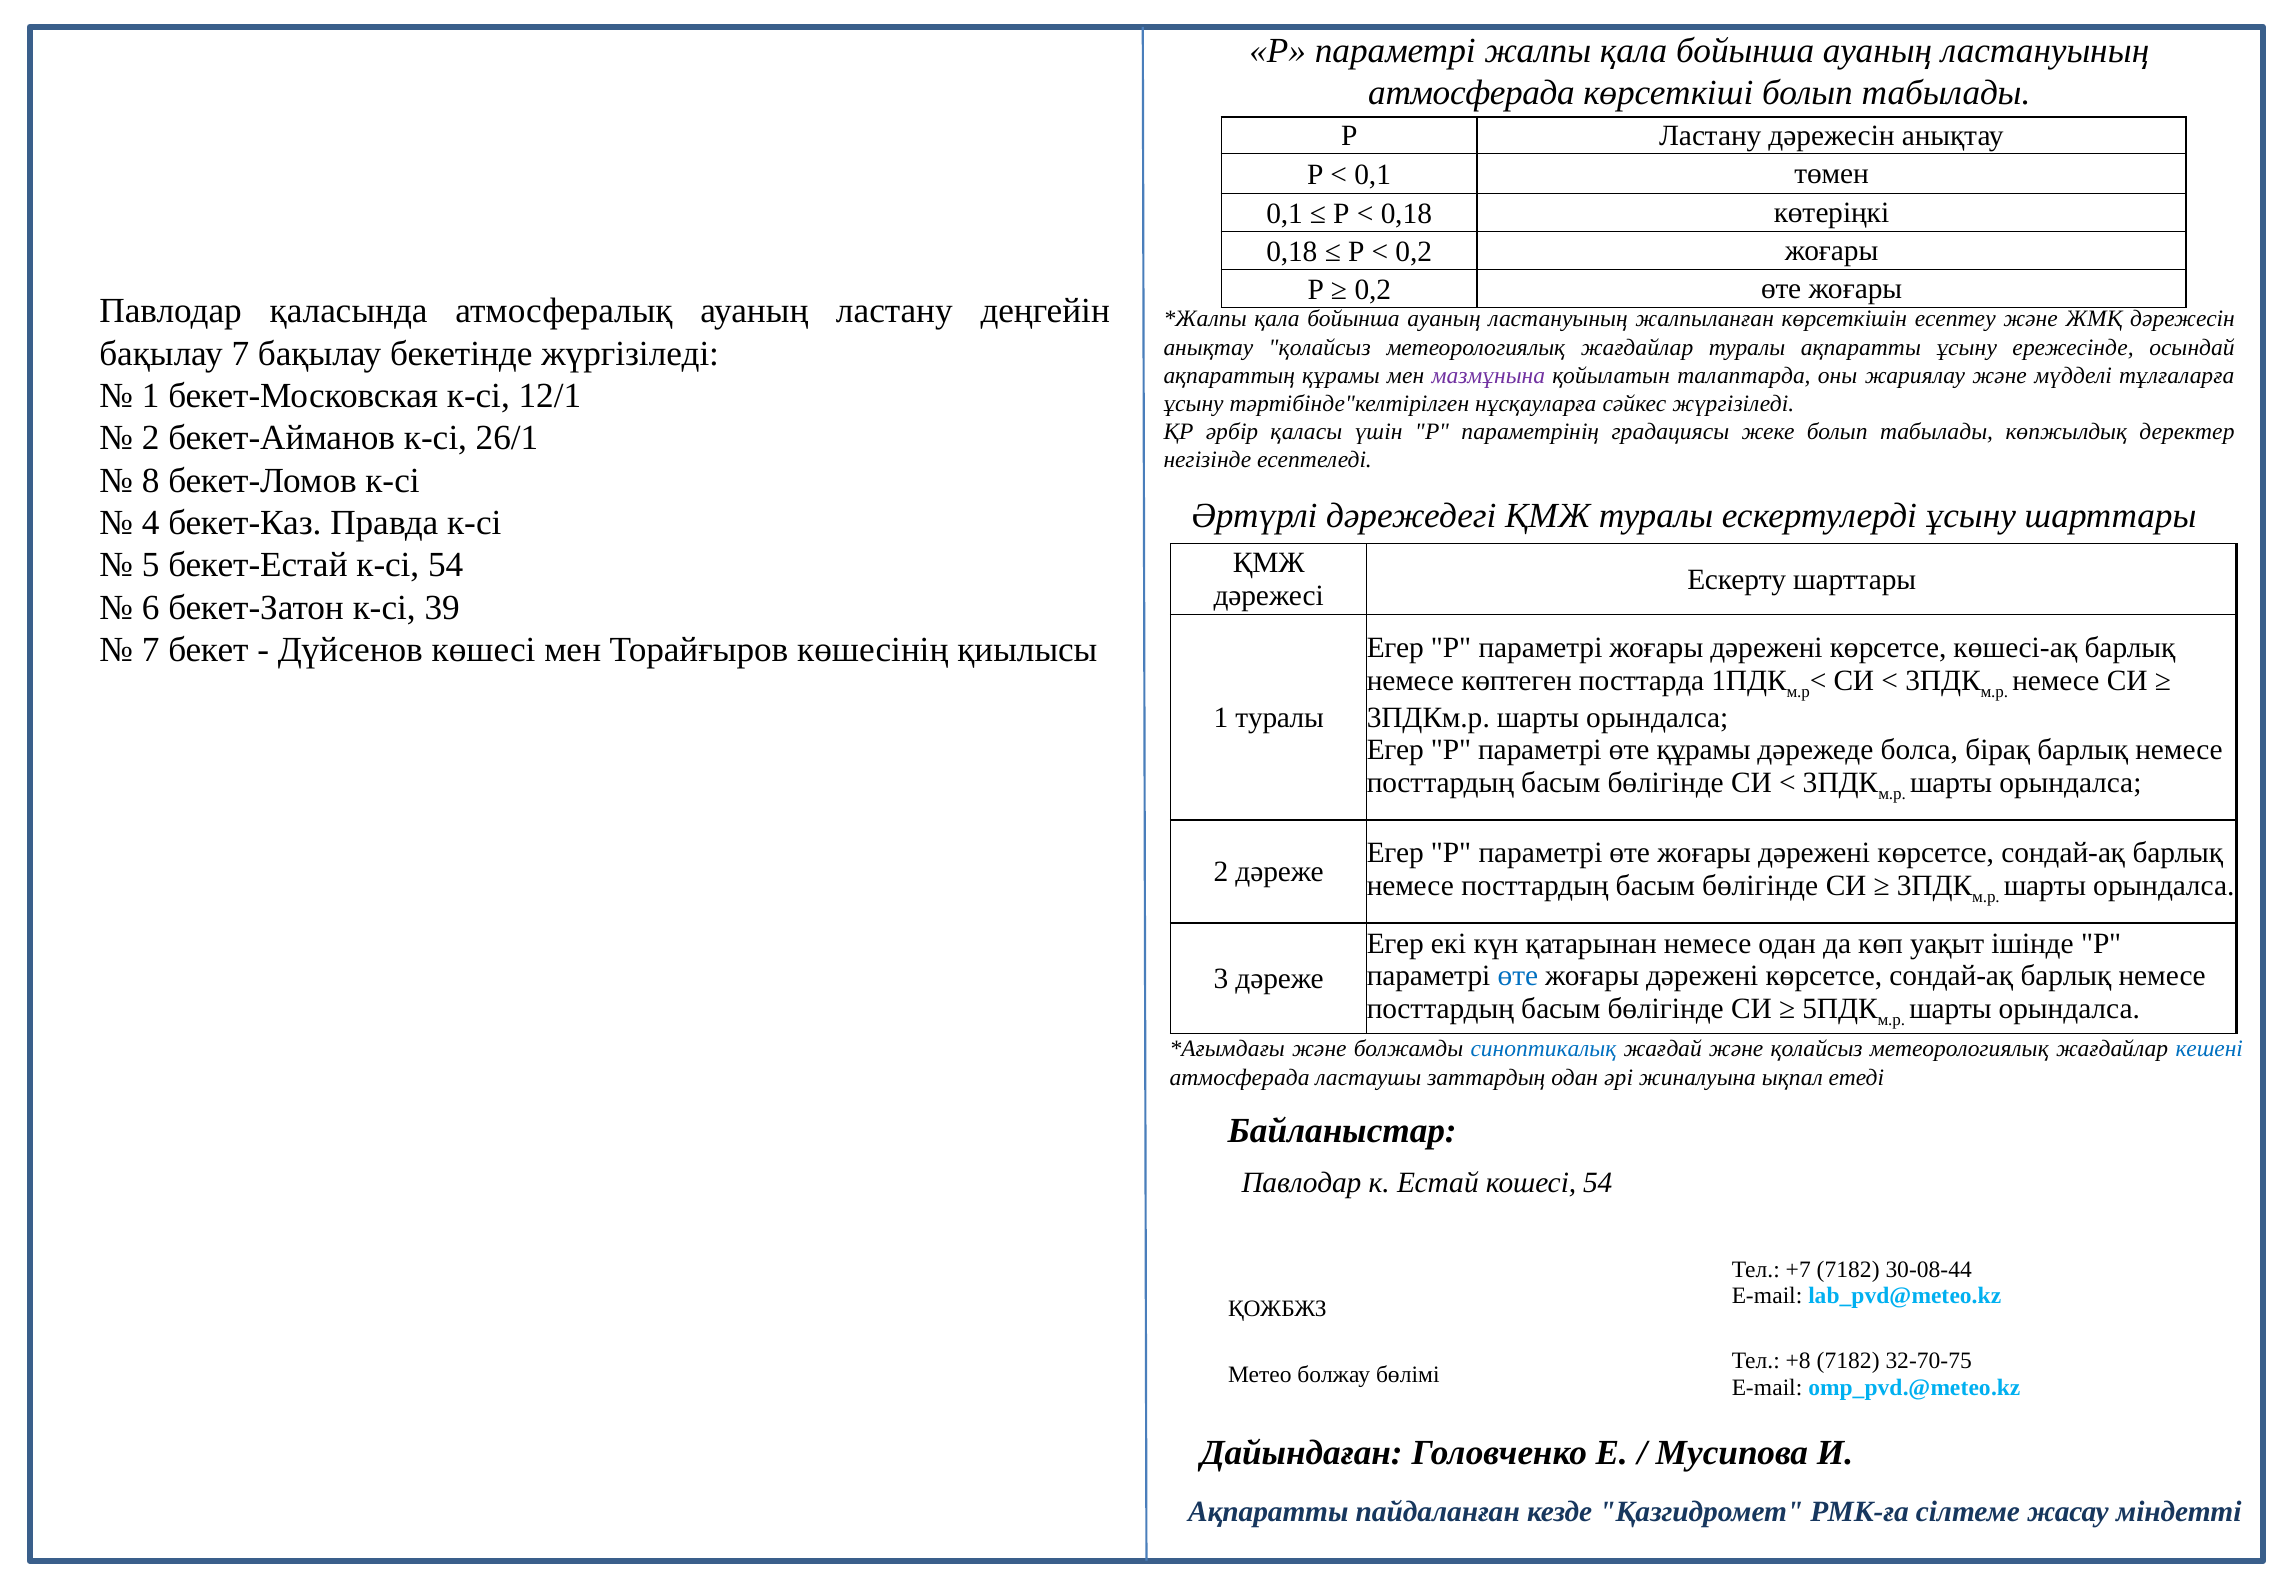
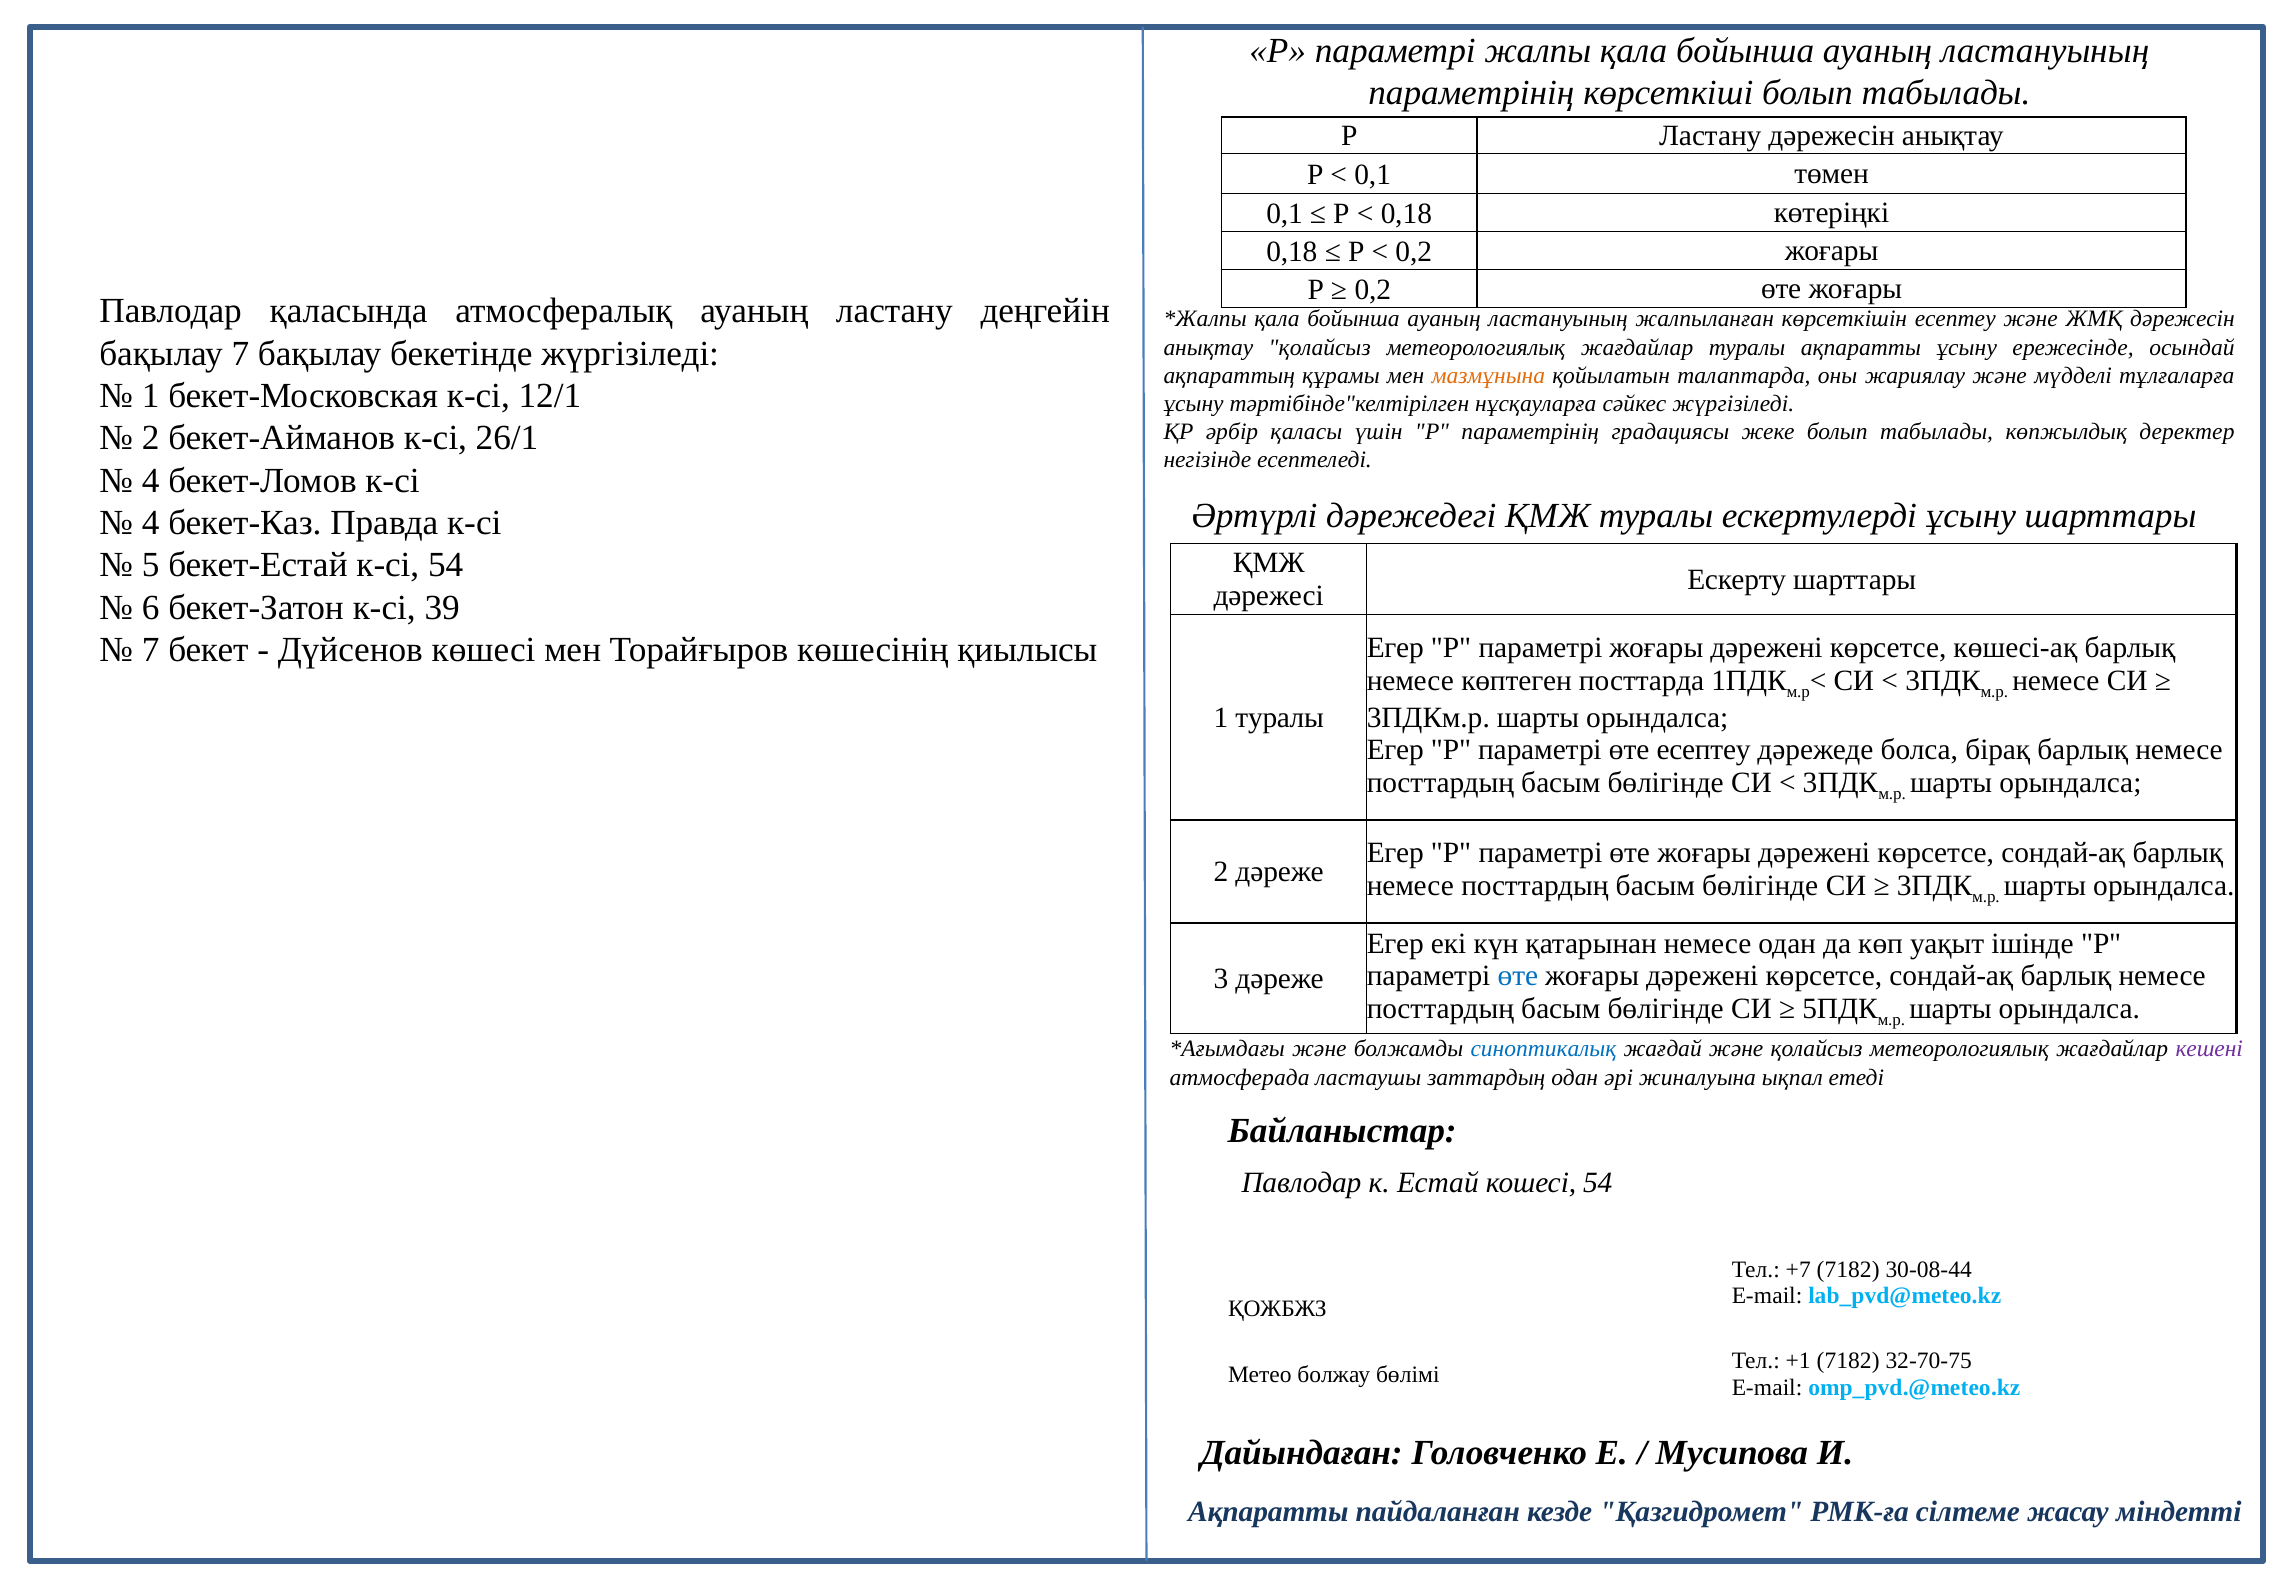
атмосферада: атмосферада -> параметрінің (1471, 93)
мазмұнына colour: purple -> orange (1488, 375)
8: 8 -> 4 (151, 480)
өте құрамы: құрамы -> есептеу (1704, 750)
кешені colour: blue -> purple (2209, 1049)
+8: +8 -> +1 (1798, 1361)
